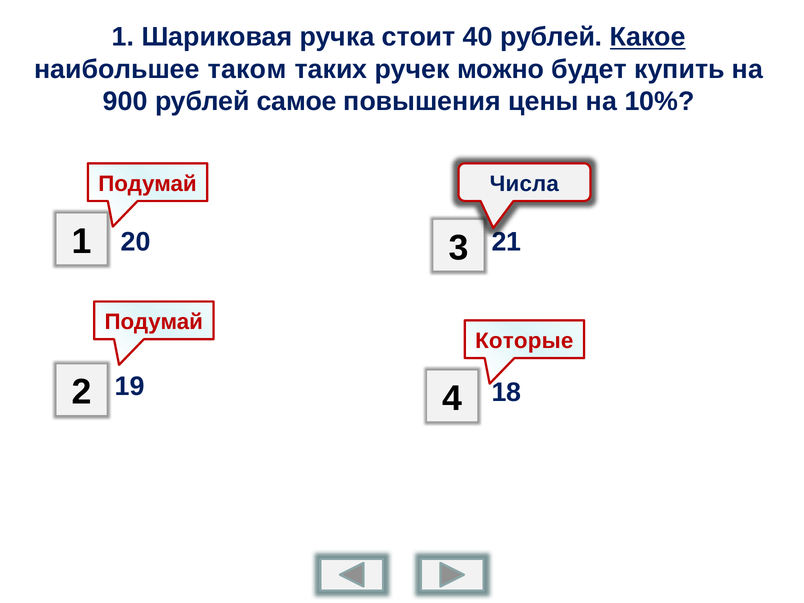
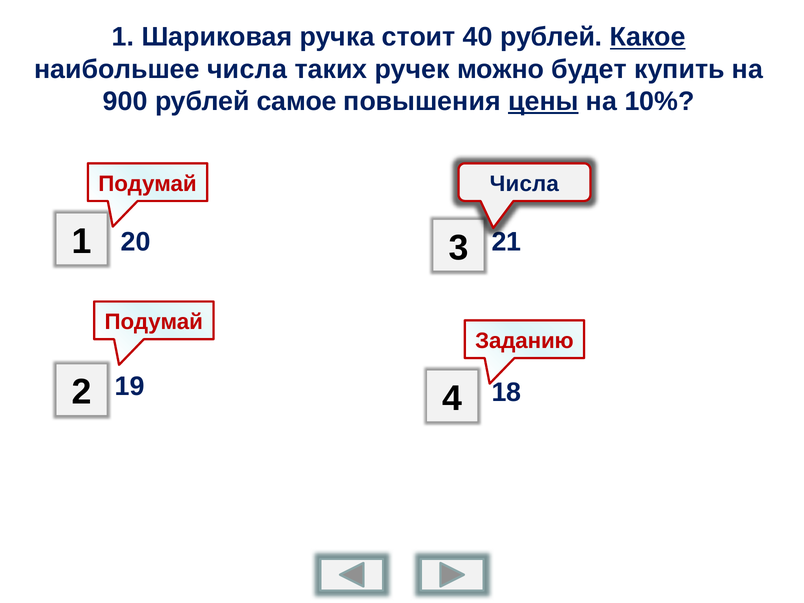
наибольшее таком: таком -> числа (247, 69)
цены underline: none -> present (543, 101)
Которые: Которые -> Заданию (524, 341)
